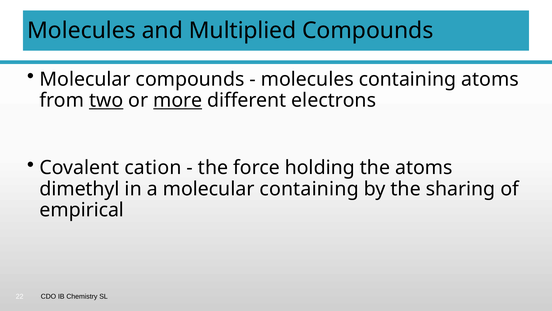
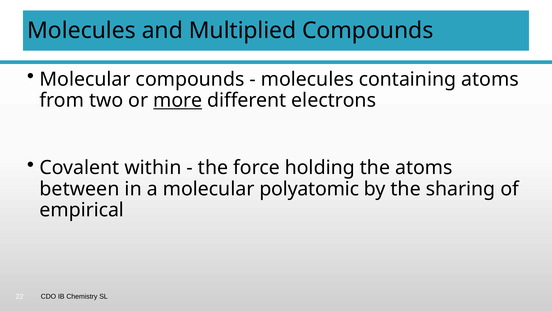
two underline: present -> none (106, 100)
cation: cation -> within (153, 168)
dimethyl: dimethyl -> between (80, 189)
molecular containing: containing -> polyatomic (309, 189)
